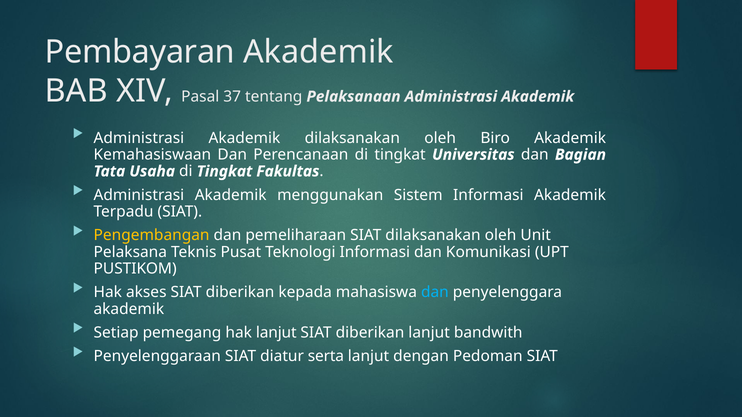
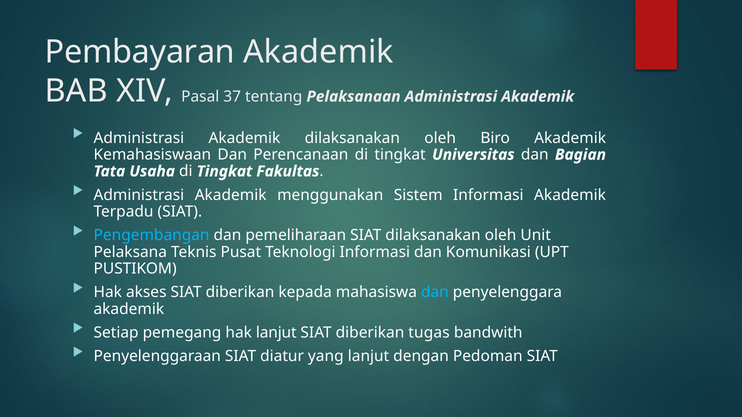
Pengembangan colour: yellow -> light blue (152, 235)
diberikan lanjut: lanjut -> tugas (429, 333)
serta: serta -> yang (326, 356)
